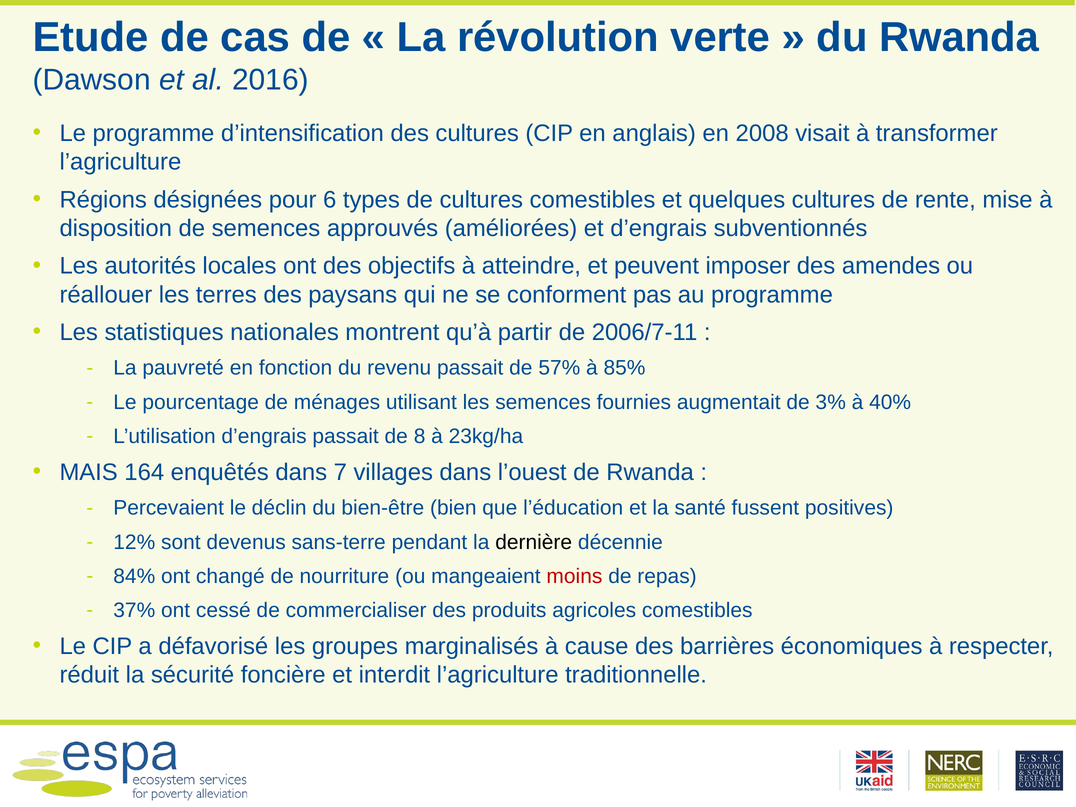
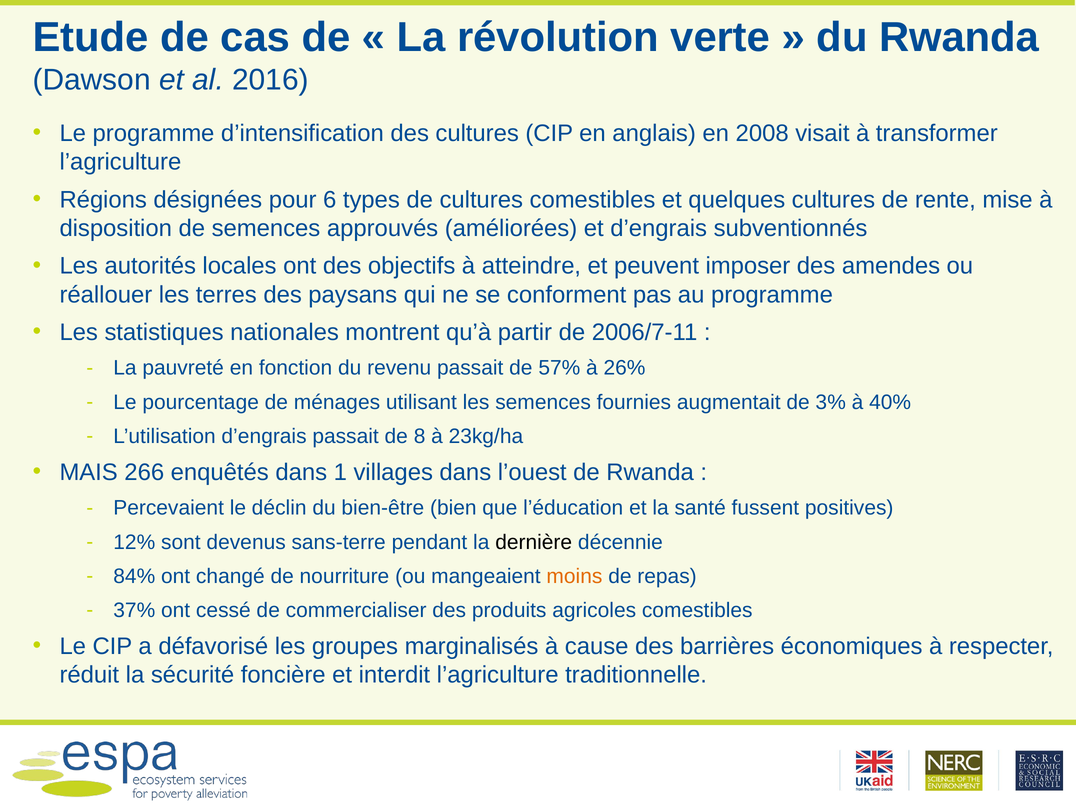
85%: 85% -> 26% (625, 368)
164: 164 -> 266 (144, 472)
7: 7 -> 1 (340, 472)
moins colour: red -> orange (574, 576)
